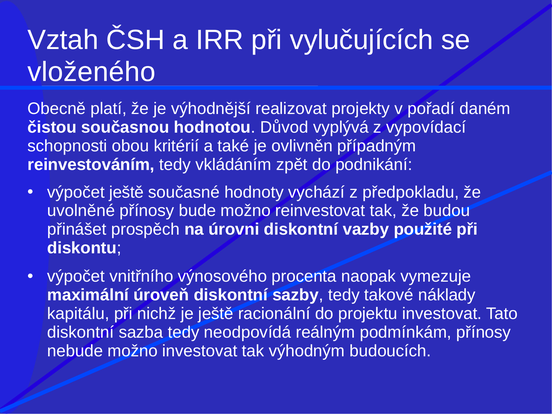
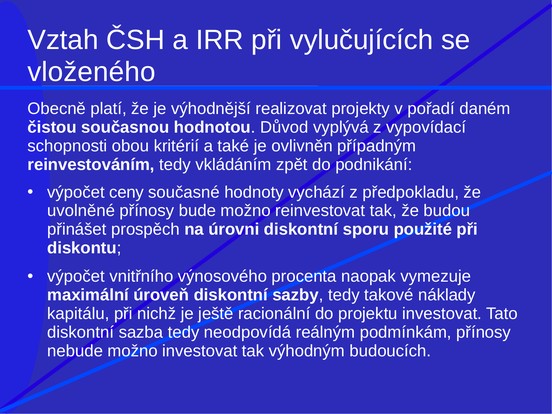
výpočet ještě: ještě -> ceny (127, 192)
vazby: vazby -> sporu (366, 229)
